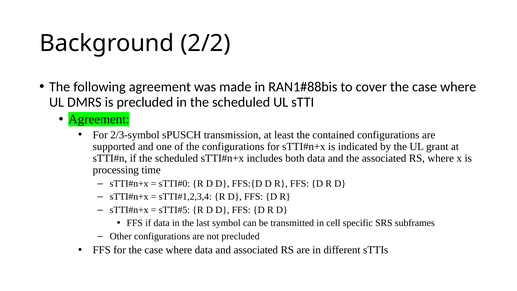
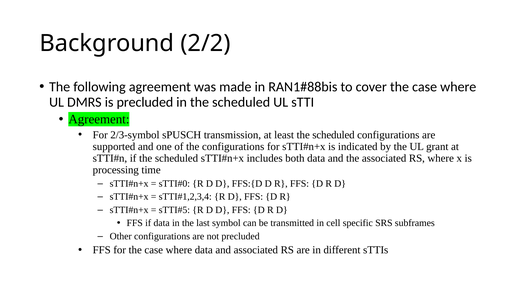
least the contained: contained -> scheduled (334, 135)
